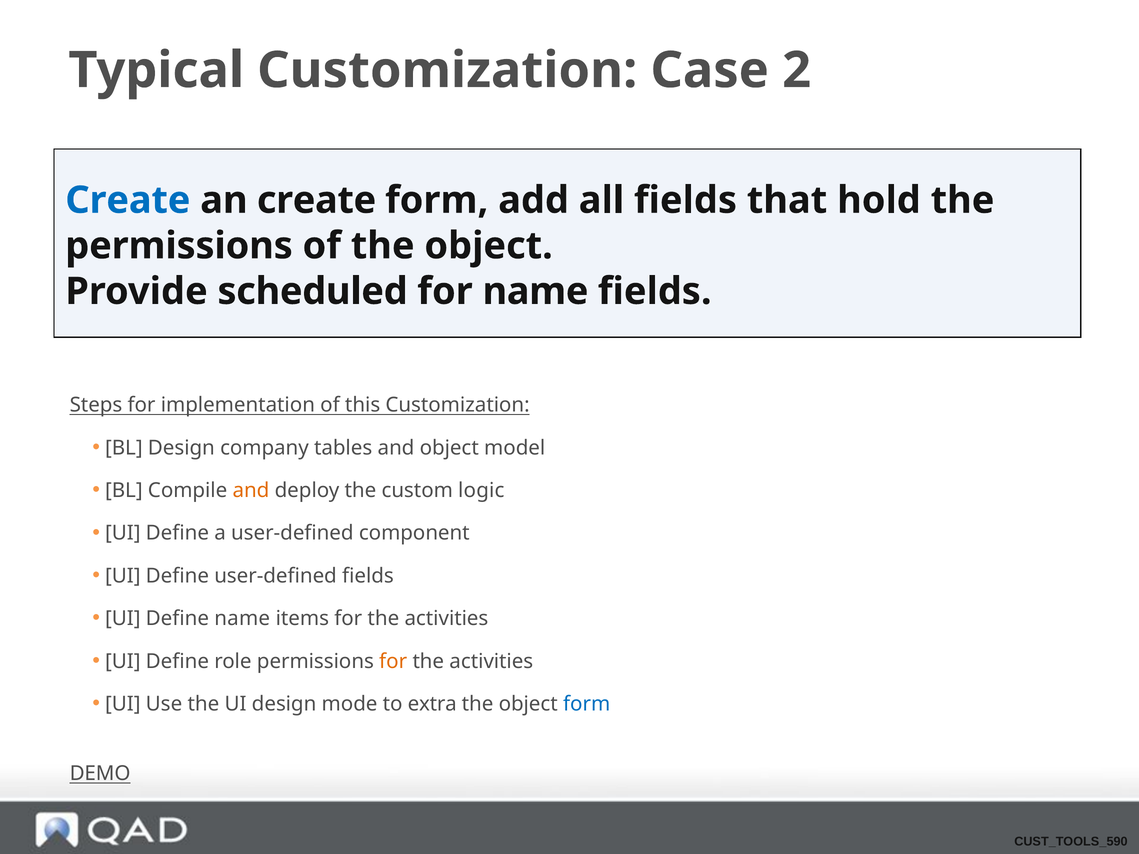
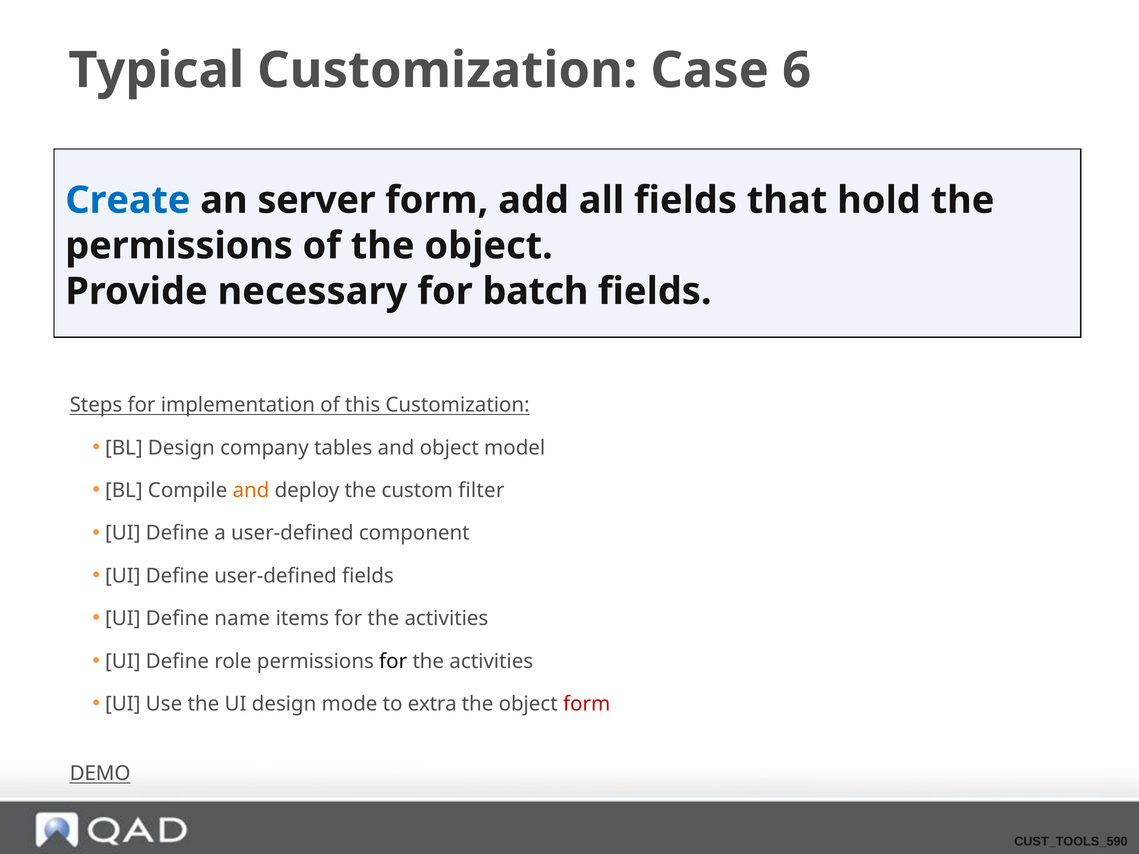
2: 2 -> 6 (797, 70)
an create: create -> server (317, 200)
scheduled: scheduled -> necessary (312, 291)
for name: name -> batch (535, 291)
logic: logic -> filter (481, 491)
for colour: orange -> black (393, 662)
form colour: blue -> red (587, 704)
